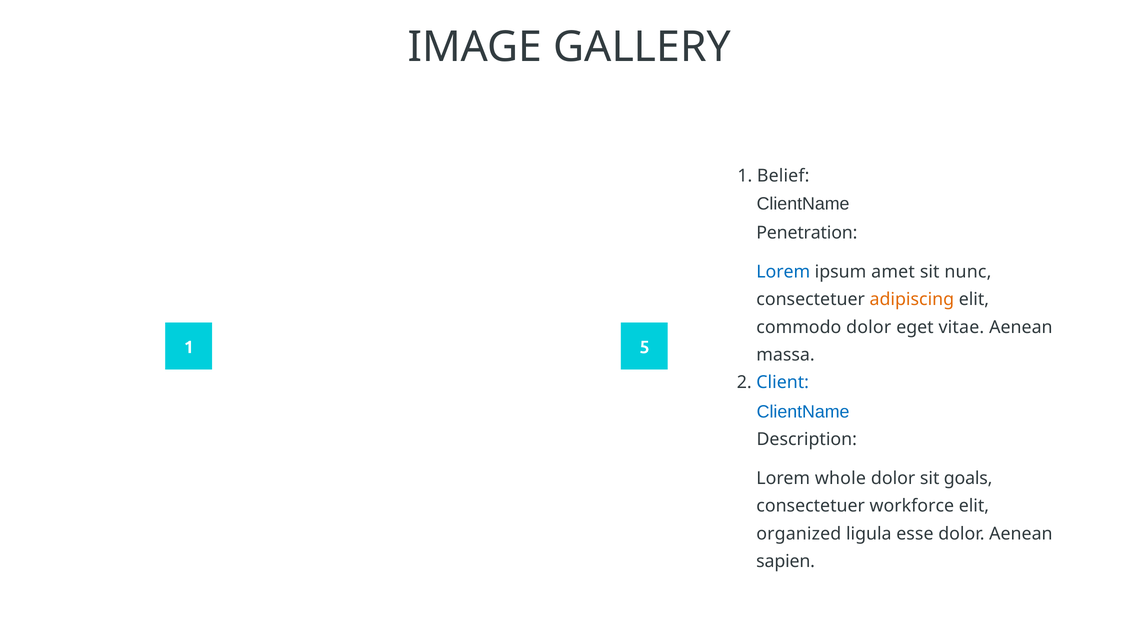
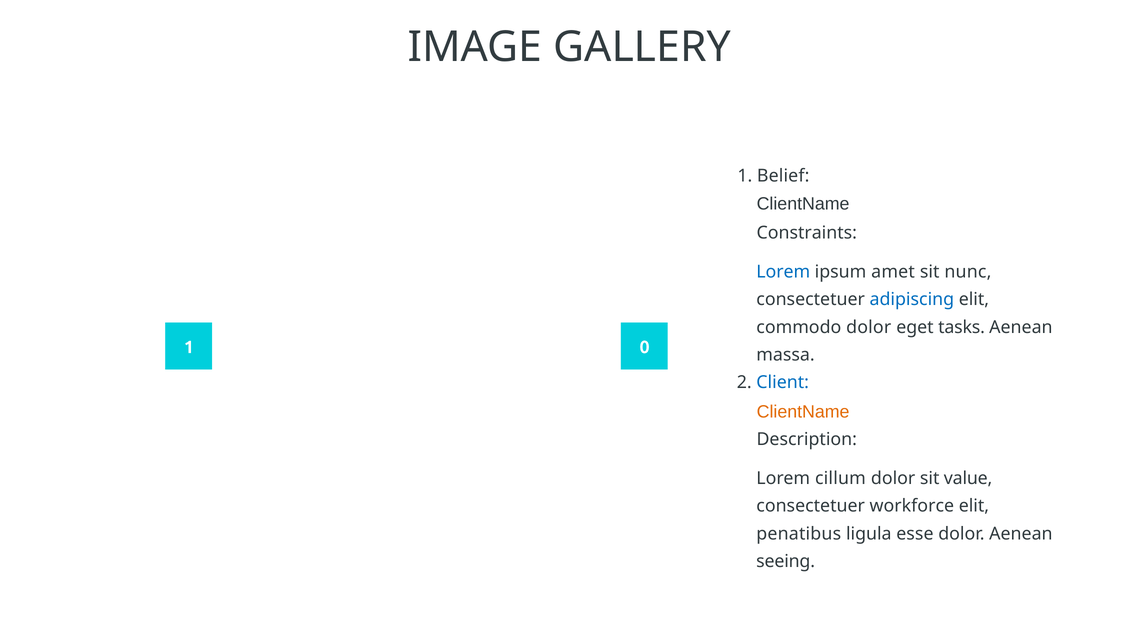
Penetration: Penetration -> Constraints (807, 233)
adipiscing colour: orange -> blue (912, 299)
vitae: vitae -> tasks (962, 327)
5: 5 -> 0 (645, 347)
ClientName colour: blue -> orange (803, 412)
whole: whole -> cillum (840, 478)
goals: goals -> value (968, 478)
organized: organized -> penatibus (799, 534)
sapien: sapien -> seeing (786, 561)
